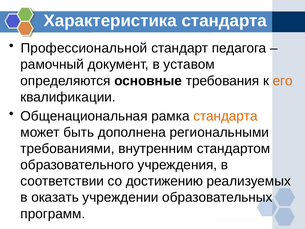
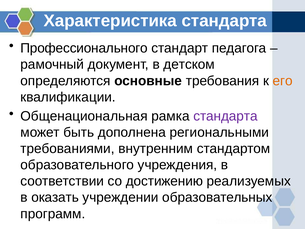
Профессиональной: Профессиональной -> Профессионального (84, 48)
уставом: уставом -> детском (189, 64)
стандарта colour: orange -> purple (225, 116)
